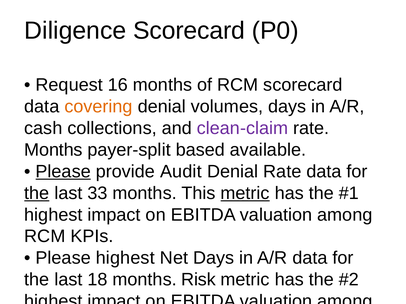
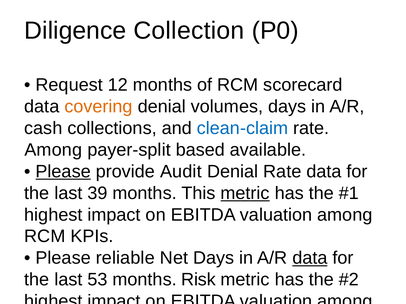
Diligence Scorecard: Scorecard -> Collection (189, 31)
16: 16 -> 12 (118, 85)
clean-claim colour: purple -> blue (242, 128)
Months: Months -> Among (53, 150)
the underline: present -> none (37, 193)
33: 33 -> 39 (98, 193)
Please highest: highest -> reliable (125, 258)
data underline: none -> present (310, 258)
18: 18 -> 53 (98, 280)
